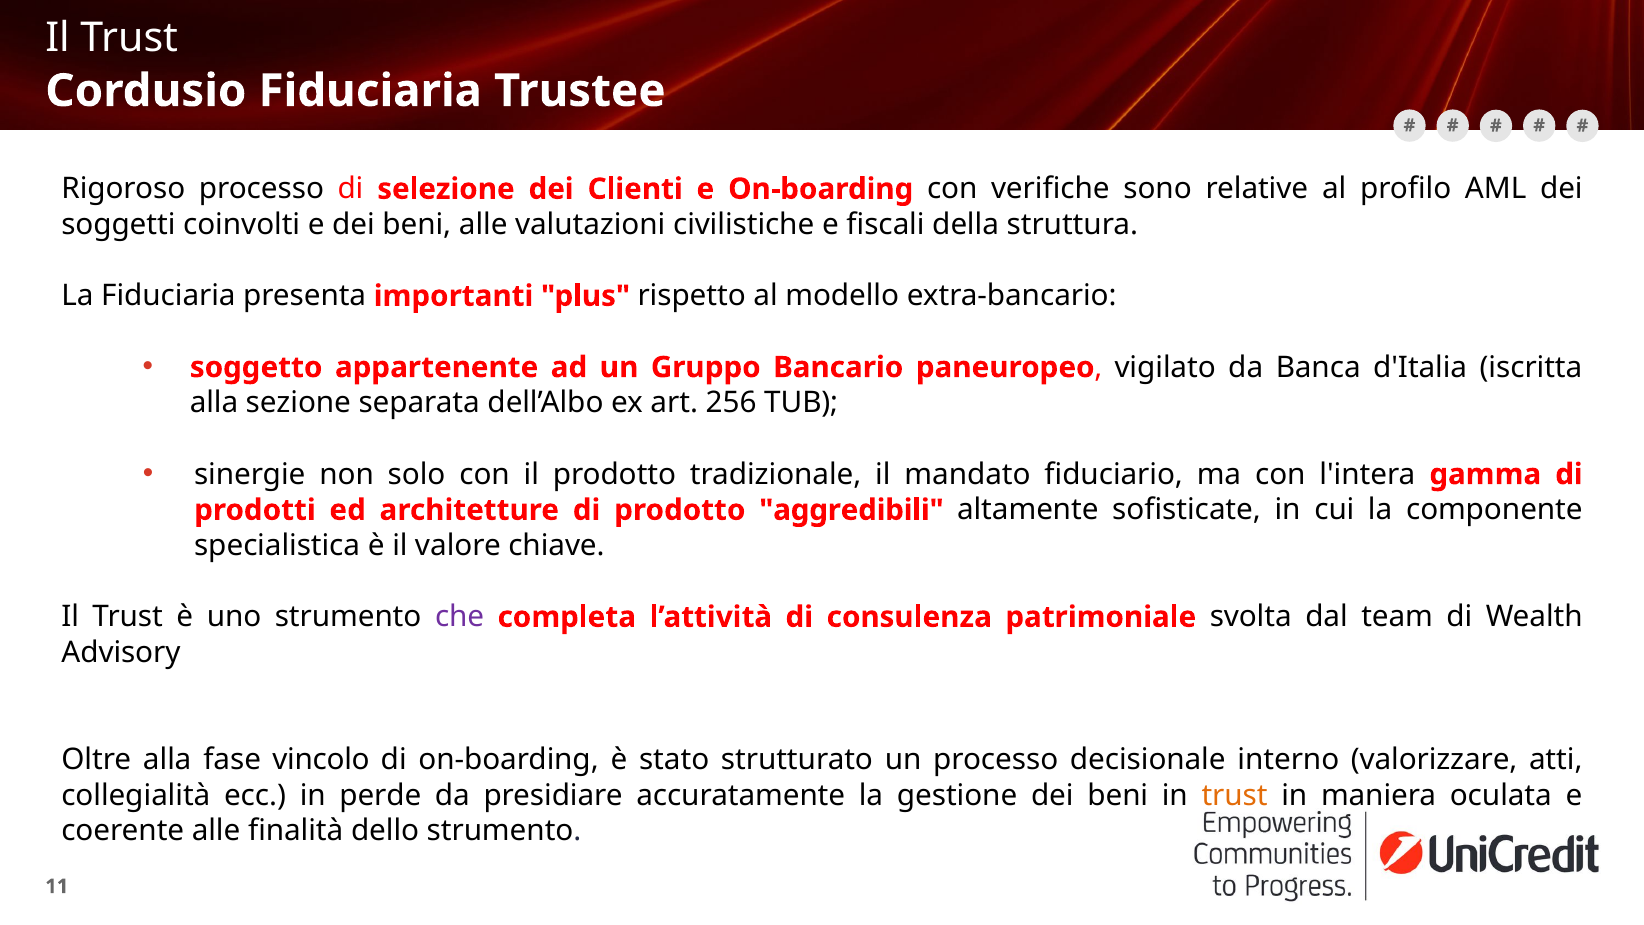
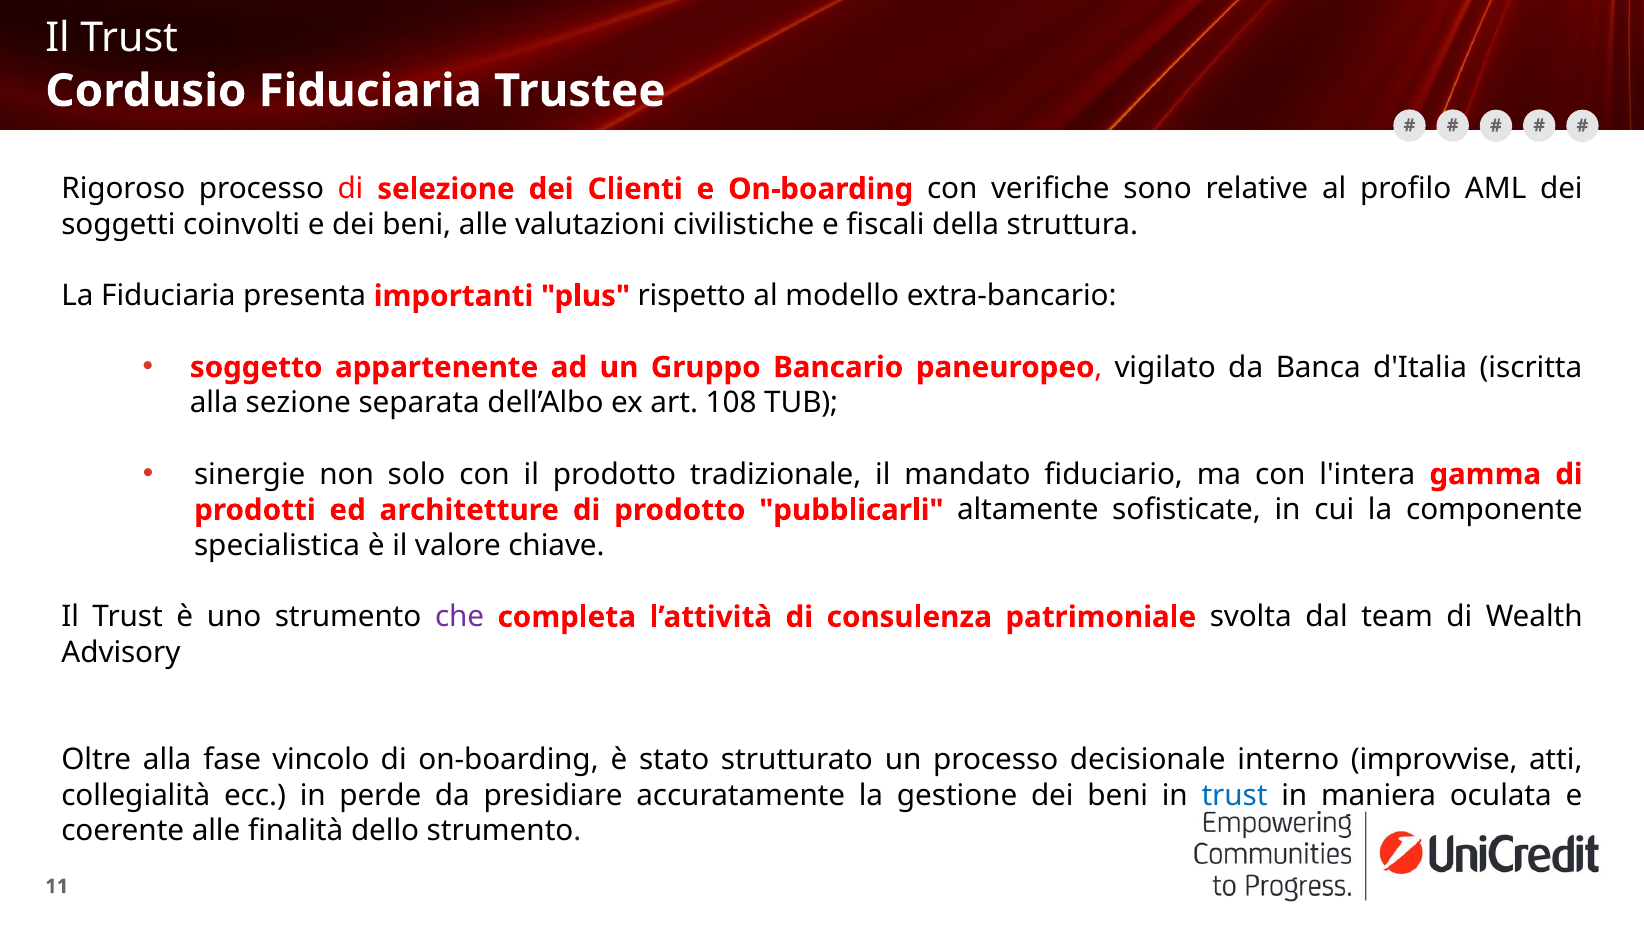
256: 256 -> 108 (731, 403)
aggredibili: aggredibili -> pubblicarli (851, 510)
valorizzare: valorizzare -> improvvise (1434, 760)
trust colour: orange -> blue (1235, 795)
